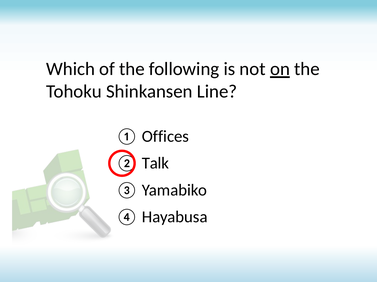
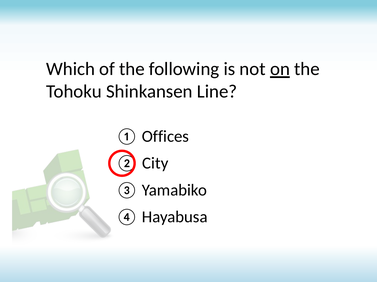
Talk: Talk -> City (155, 164)
